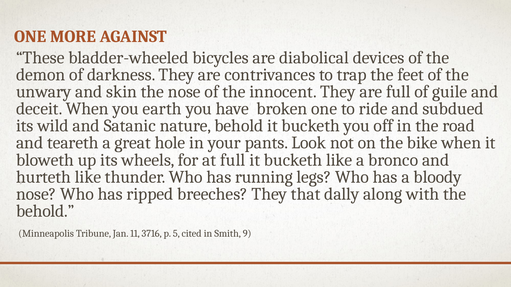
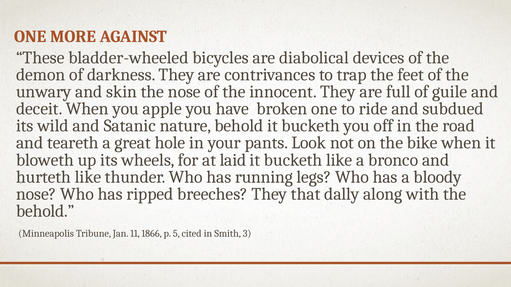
earth: earth -> apple (162, 109)
at full: full -> laid (233, 160)
3716: 3716 -> 1866 (152, 234)
9: 9 -> 3 (247, 234)
